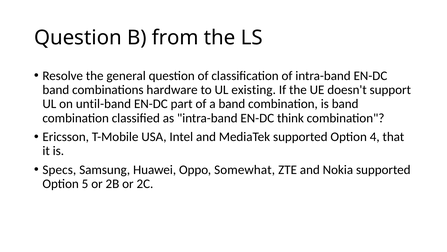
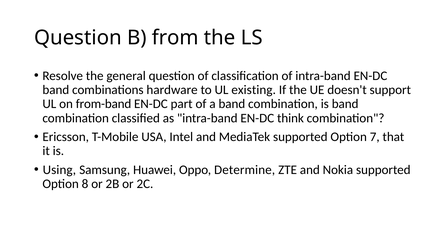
until-band: until-band -> from-band (104, 104)
4: 4 -> 7 (375, 137)
Specs: Specs -> Using (59, 169)
Somewhat: Somewhat -> Determine (245, 169)
5: 5 -> 8 (85, 183)
